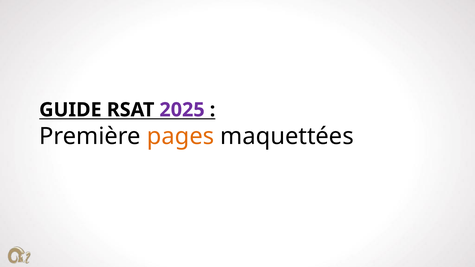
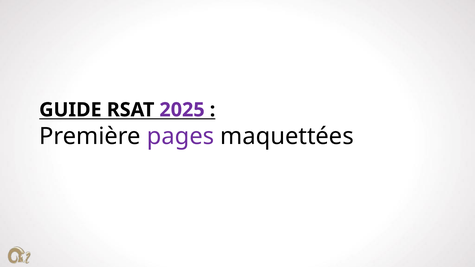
pages colour: orange -> purple (180, 136)
